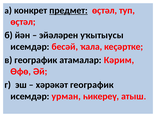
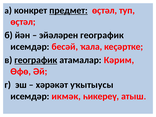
эйәләрен уҡытыусы: уҡытыусы -> географик (102, 35)
географик underline: none -> present (36, 60)
хәрәкәт географик: географик -> уҡытыусы (92, 85)
урман: урман -> икмәк (66, 96)
